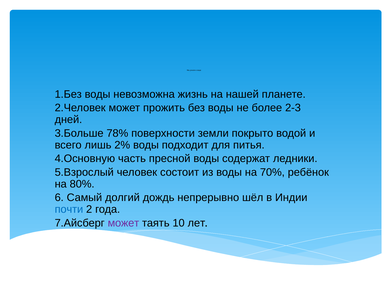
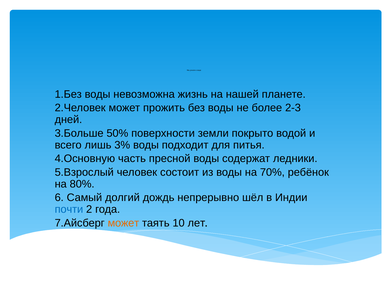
78%: 78% -> 50% (117, 133)
2%: 2% -> 3% (122, 145)
может colour: purple -> orange (123, 223)
